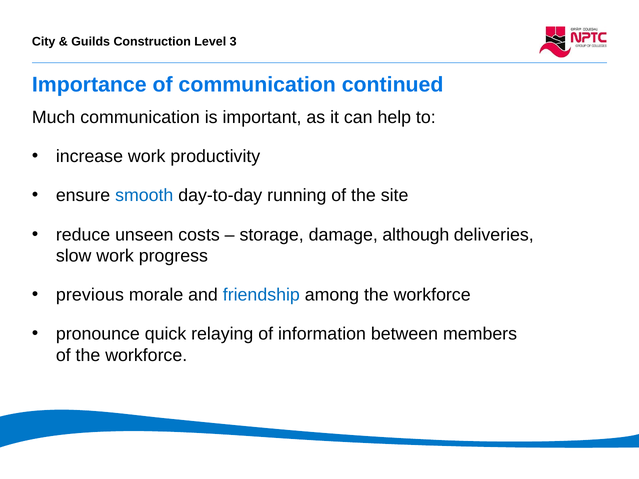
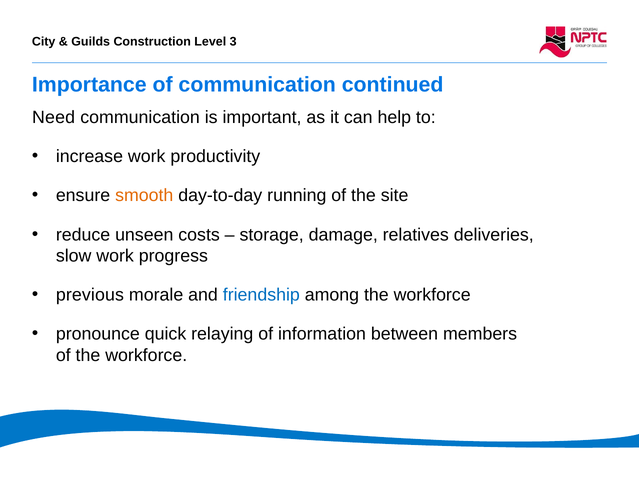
Much: Much -> Need (54, 118)
smooth colour: blue -> orange (144, 196)
although: although -> relatives (416, 235)
